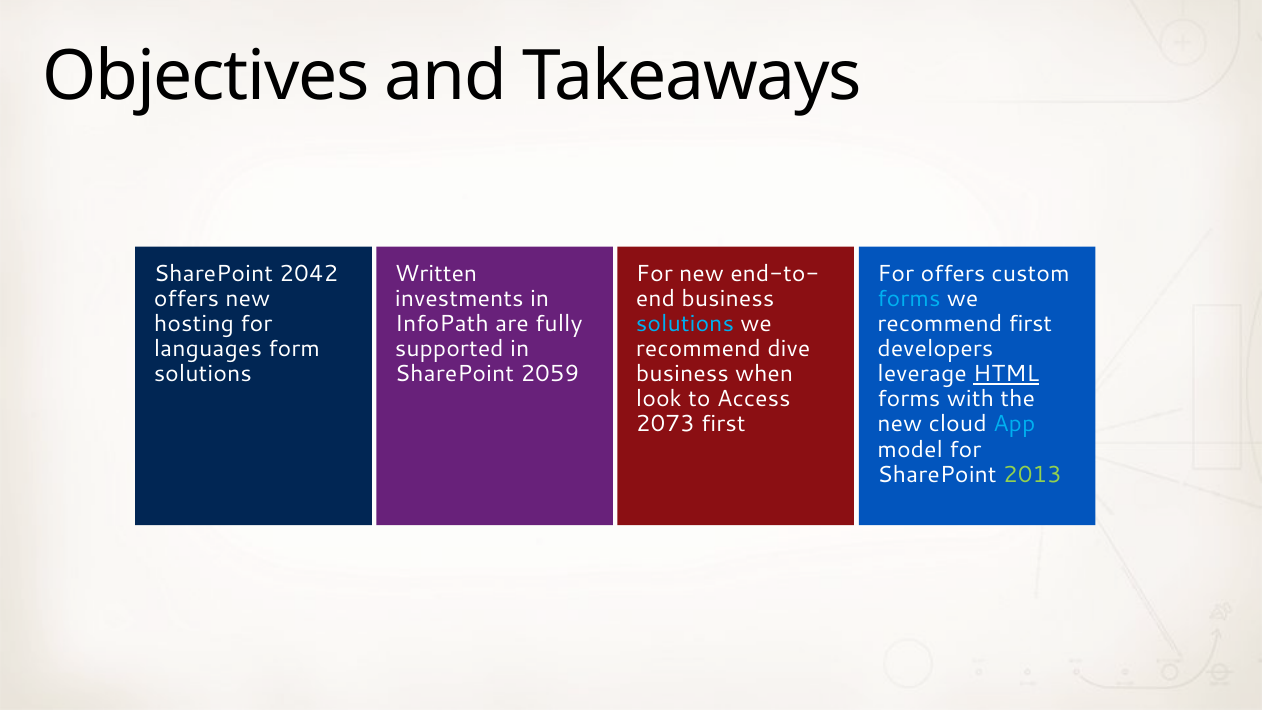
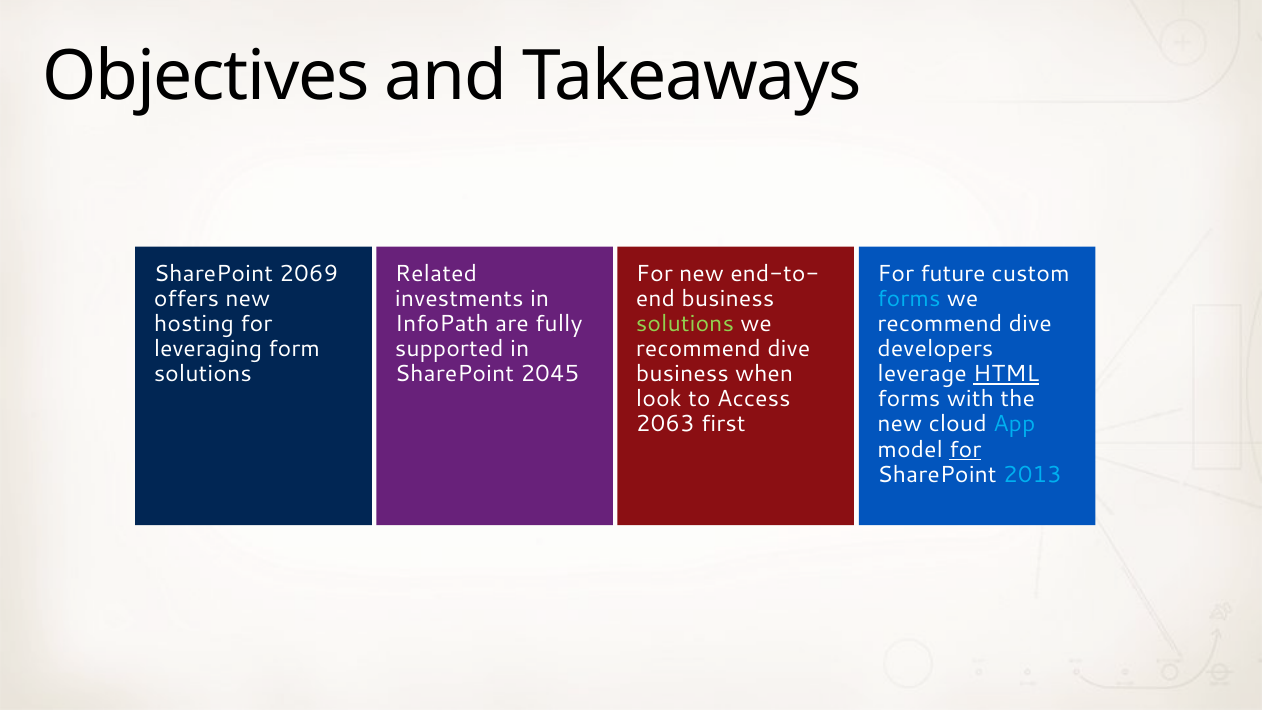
2042: 2042 -> 2069 (309, 274)
Written: Written -> Related (436, 274)
For offers: offers -> future (953, 274)
solutions colour: light blue -> light green (685, 324)
first: first -> dive (1030, 324)
languages: languages -> leveraging (208, 349)
2059: 2059 -> 2045 (550, 374)
2073: 2073 -> 2063 (665, 424)
for underline: none -> present (965, 449)
2013 colour: light green -> light blue (1032, 474)
